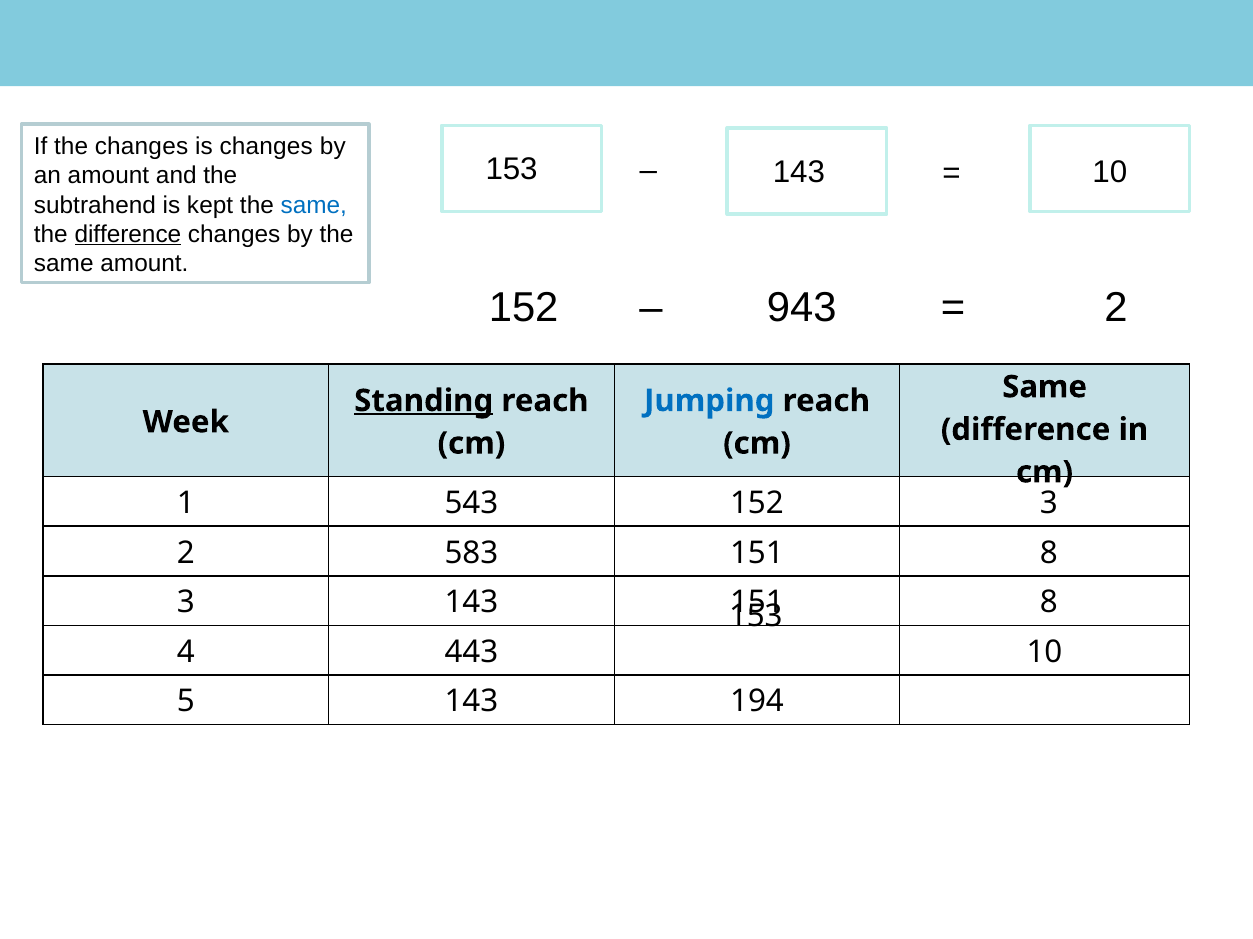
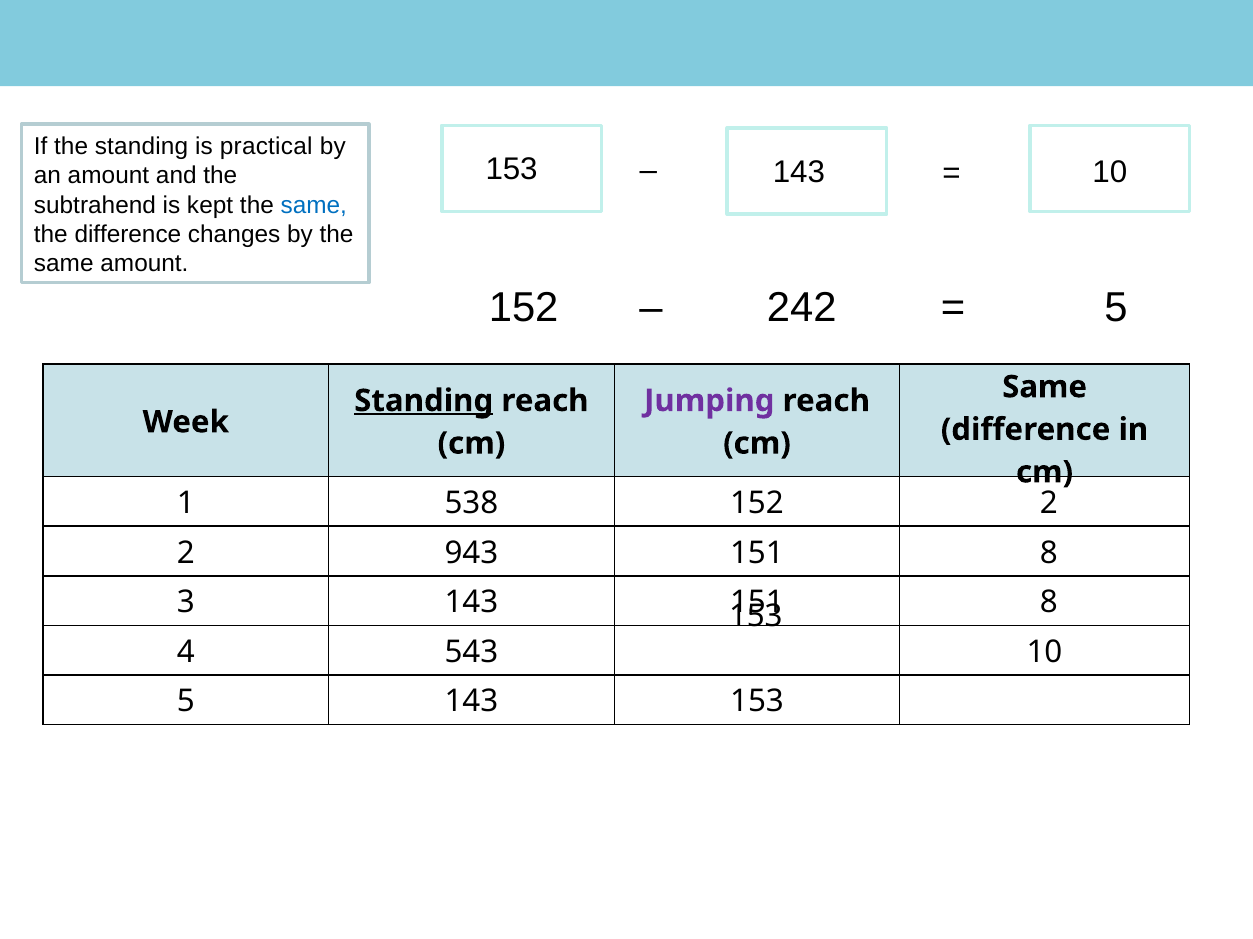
the changes: changes -> standing (142, 147)
is changes: changes -> practical (266, 147)
difference underline: present -> none (128, 234)
943: 943 -> 242 (802, 308)
2: 2 -> 5 (1116, 308)
Jumping colour: blue -> purple (709, 401)
543: 543 -> 538 (471, 504)
152 3: 3 -> 2 (1049, 504)
583: 583 -> 943 (471, 553)
443: 443 -> 543 (471, 652)
5 143 194: 194 -> 153 (757, 702)
